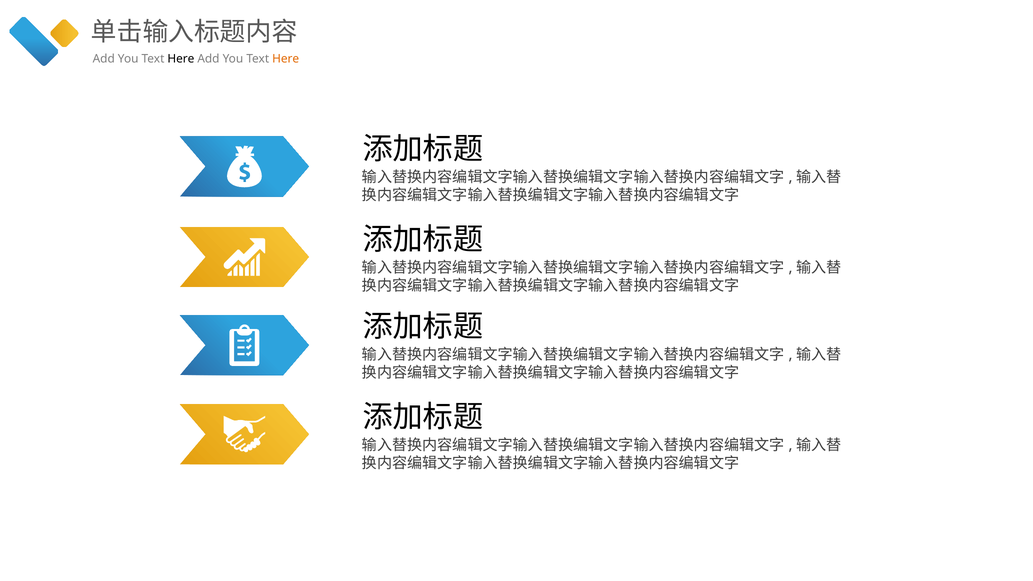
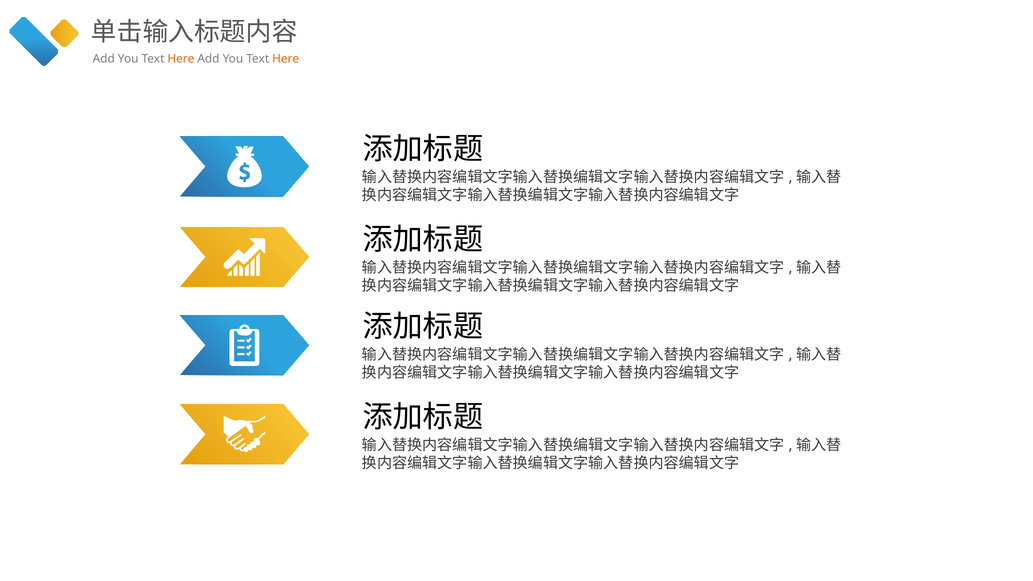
Here colour: black -> orange (181, 59)
